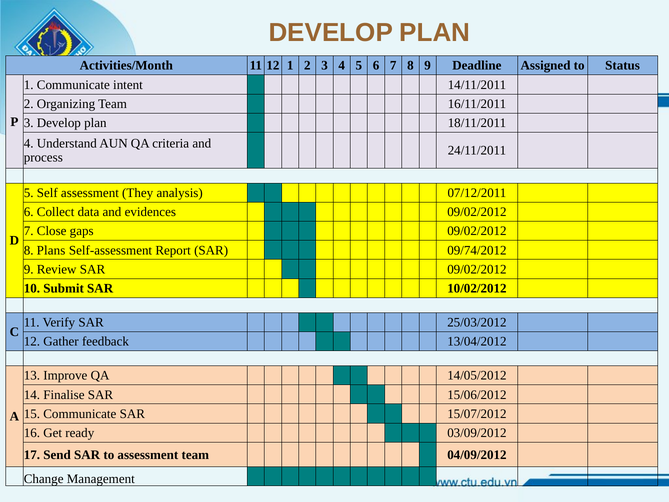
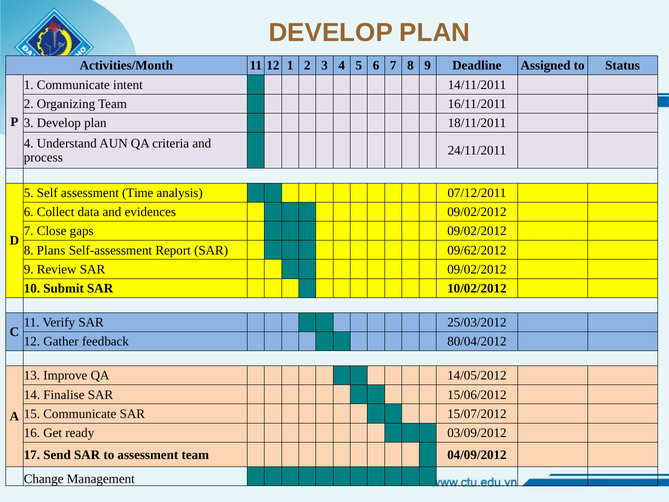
They: They -> Time (138, 193)
09/74/2012: 09/74/2012 -> 09/62/2012 (477, 250)
13/04/2012: 13/04/2012 -> 80/04/2012 (477, 341)
